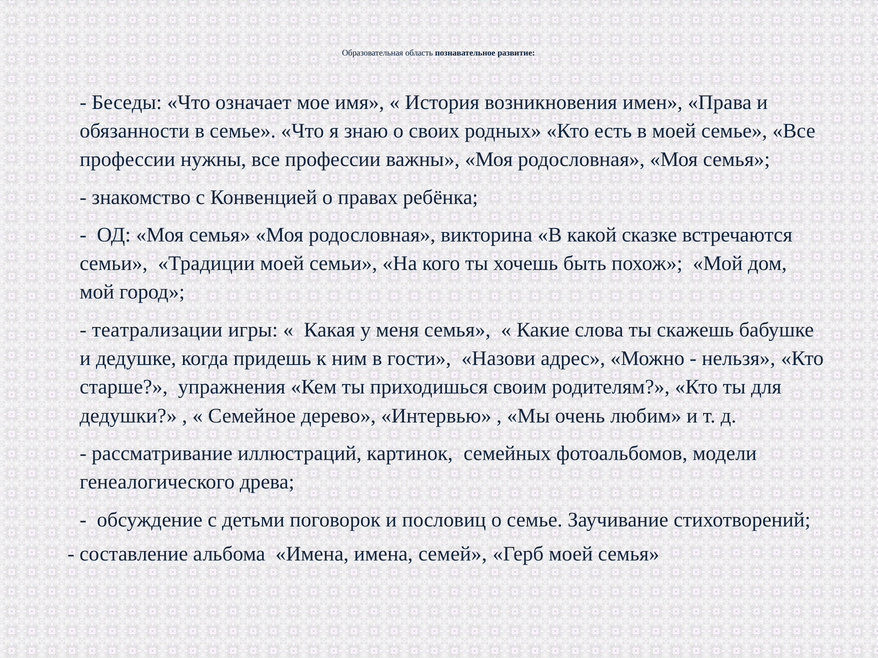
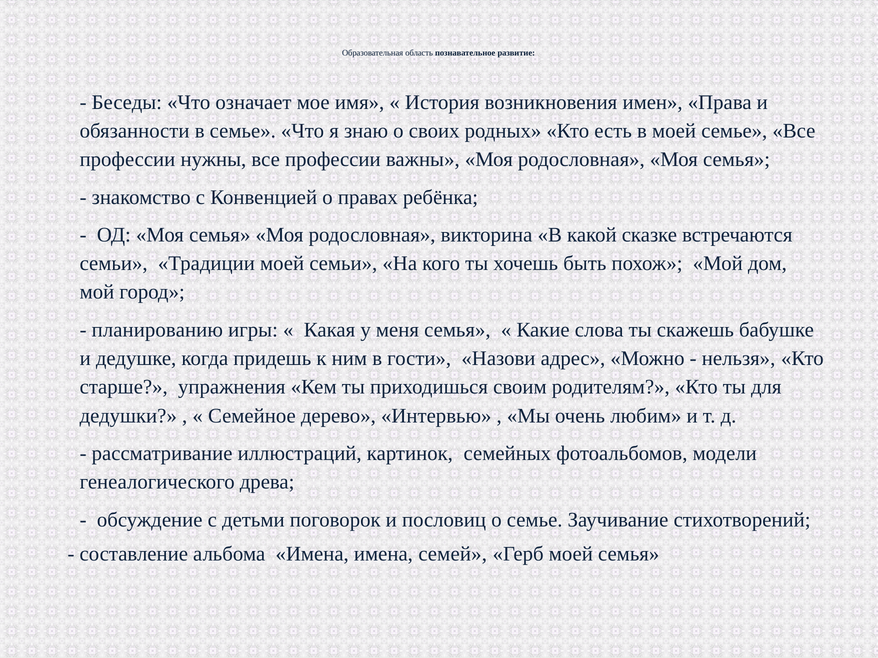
театрализации: театрализации -> планированию (157, 330)
